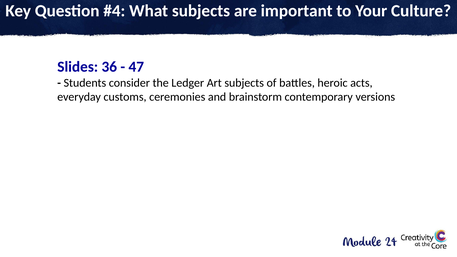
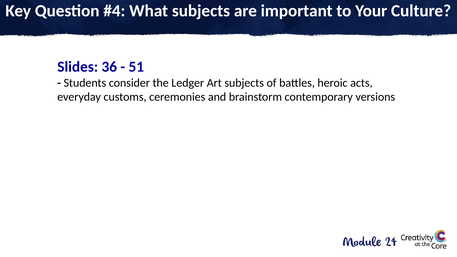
47: 47 -> 51 (136, 67)
